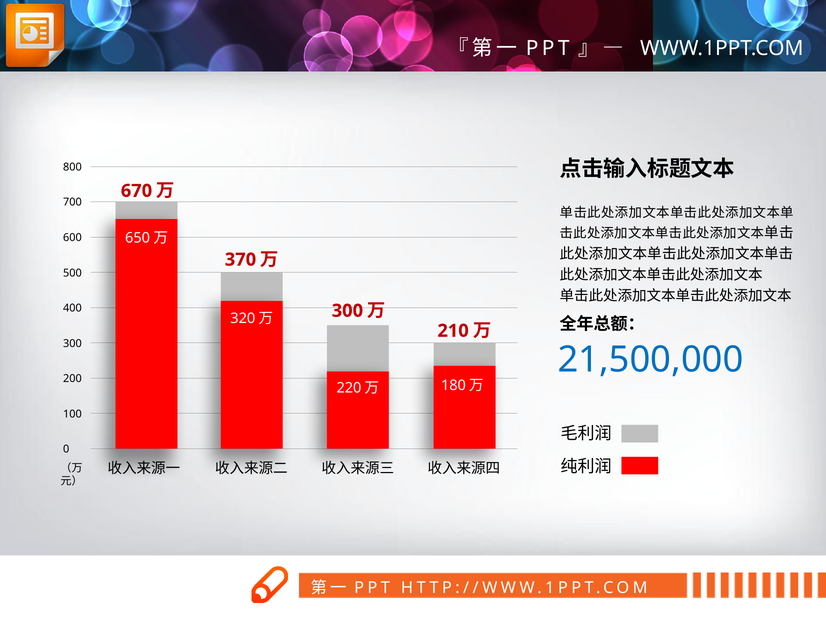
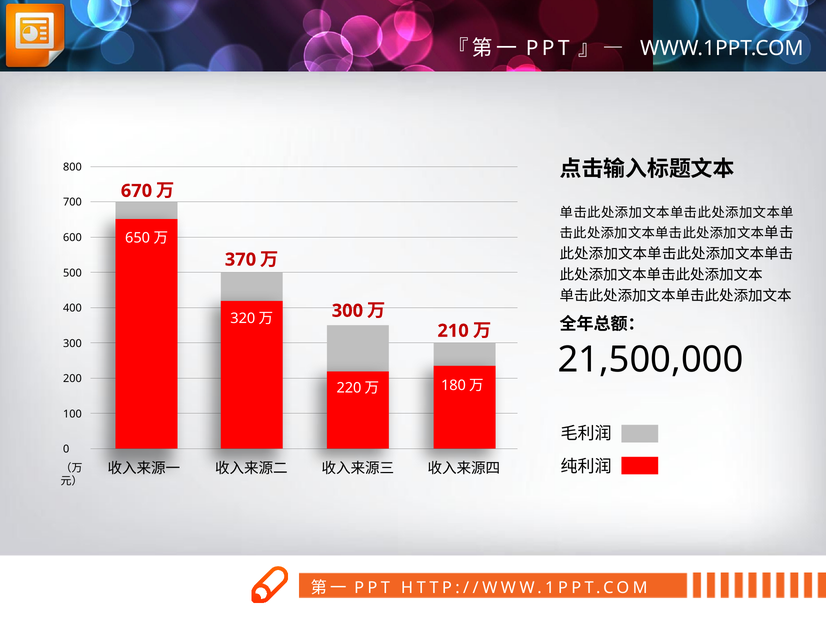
21,500,000 colour: blue -> black (651, 360)
